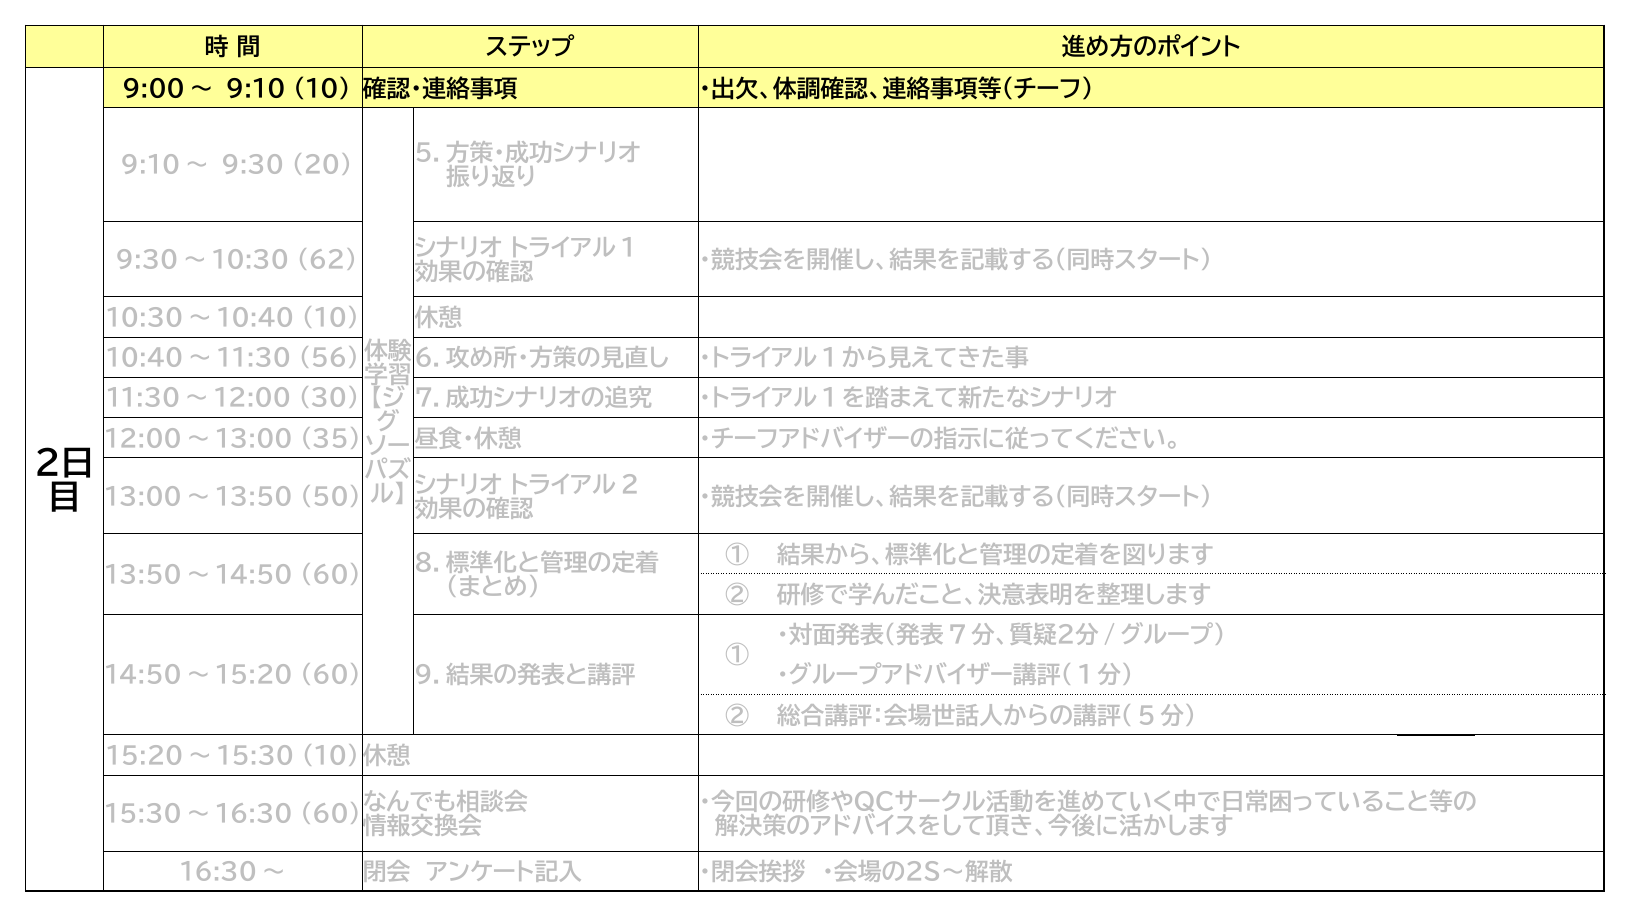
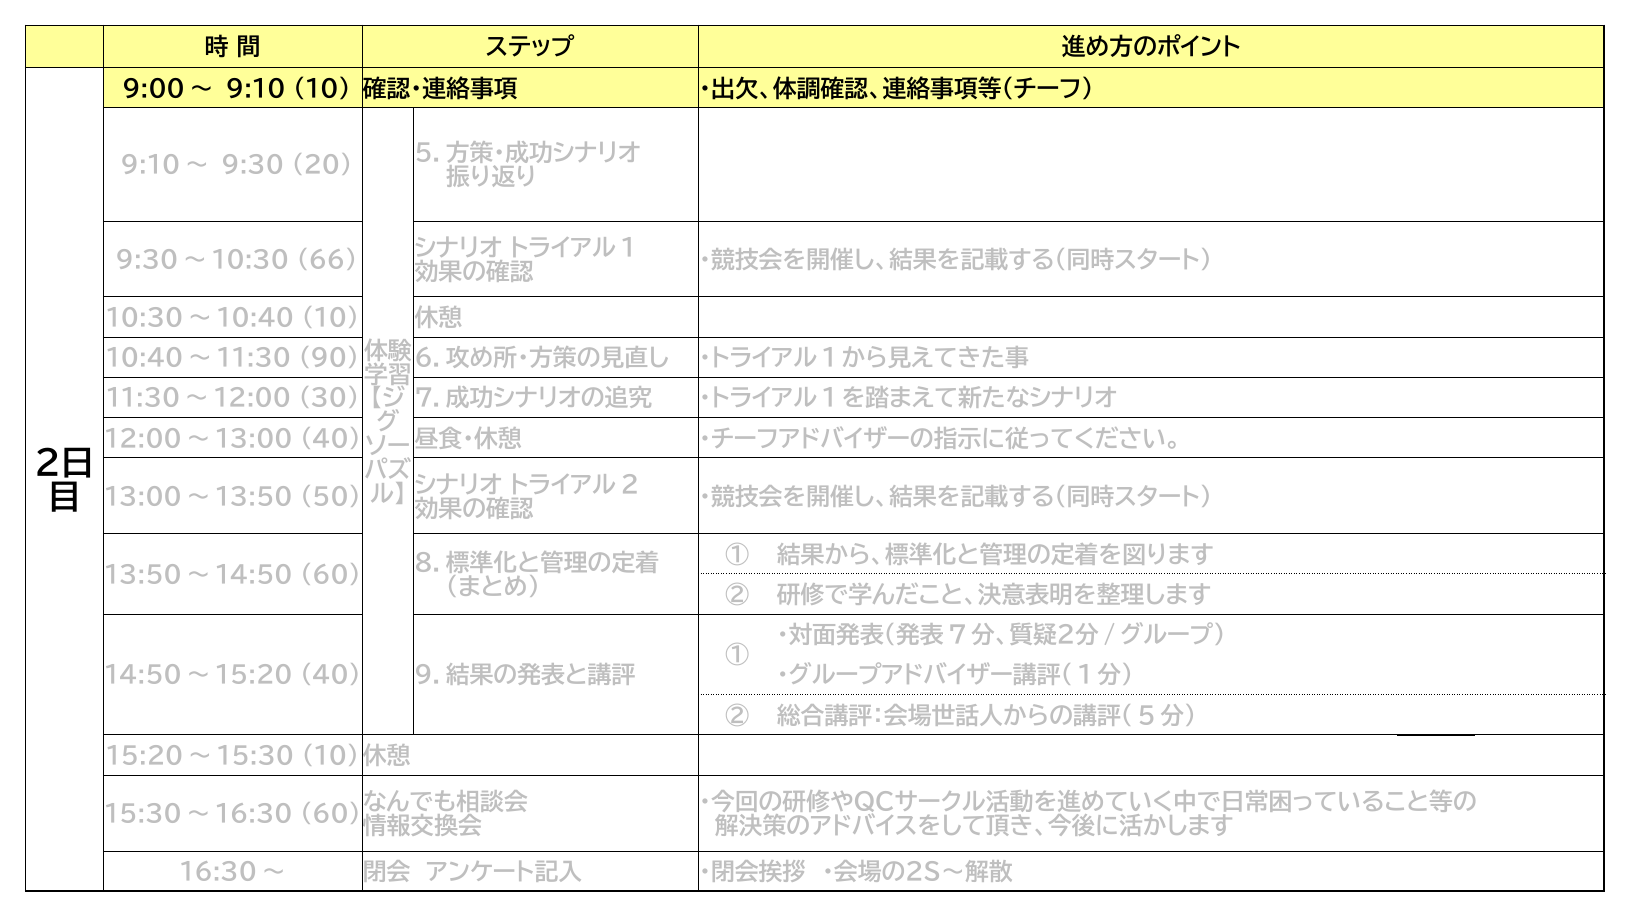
62: 62 -> 66 (327, 260)
56: 56 -> 90 (329, 359)
12:00～13:00 35: 35 -> 40 (331, 439)
14:50～15:20 60: 60 -> 40 (331, 676)
